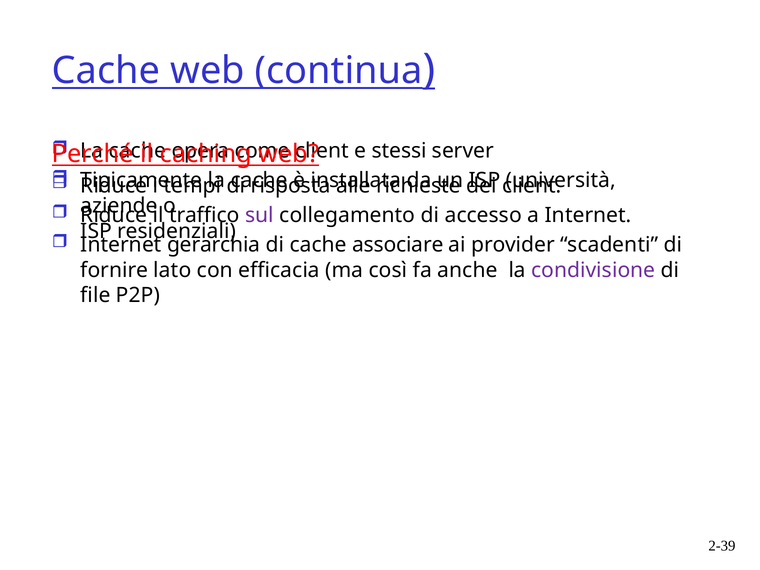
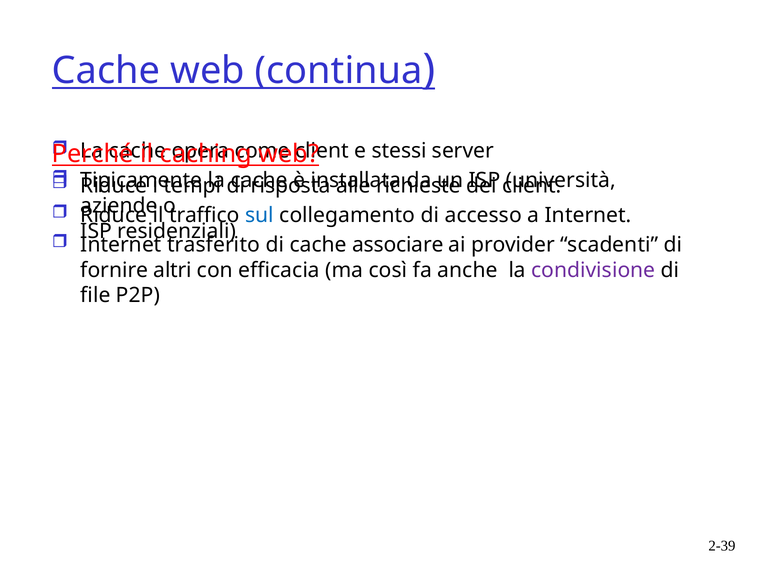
sul colour: purple -> blue (260, 215)
gerarchia: gerarchia -> trasferito (214, 245)
lato: lato -> altri (173, 270)
